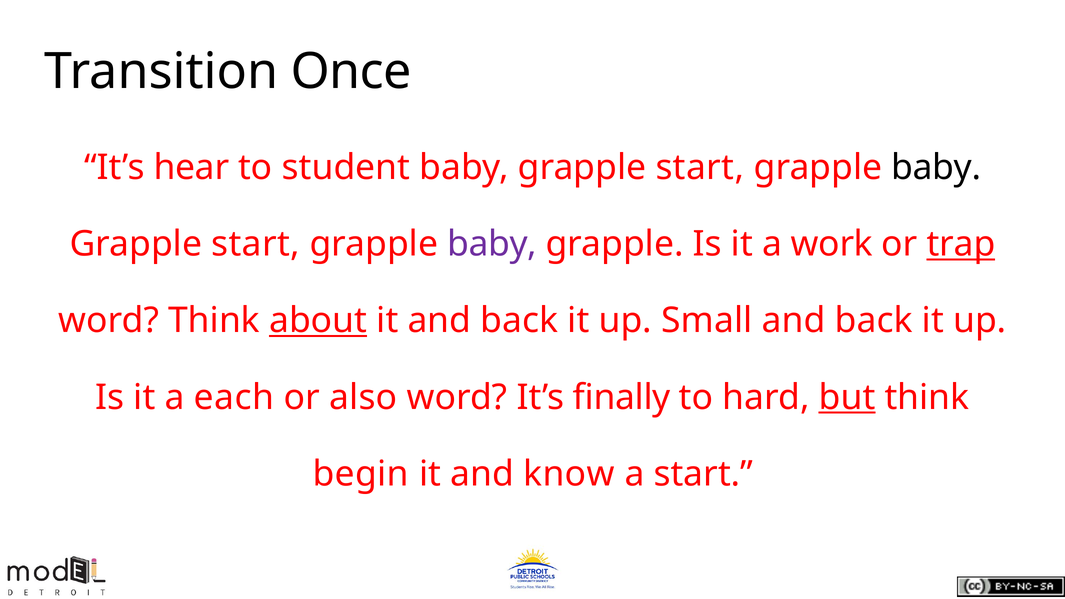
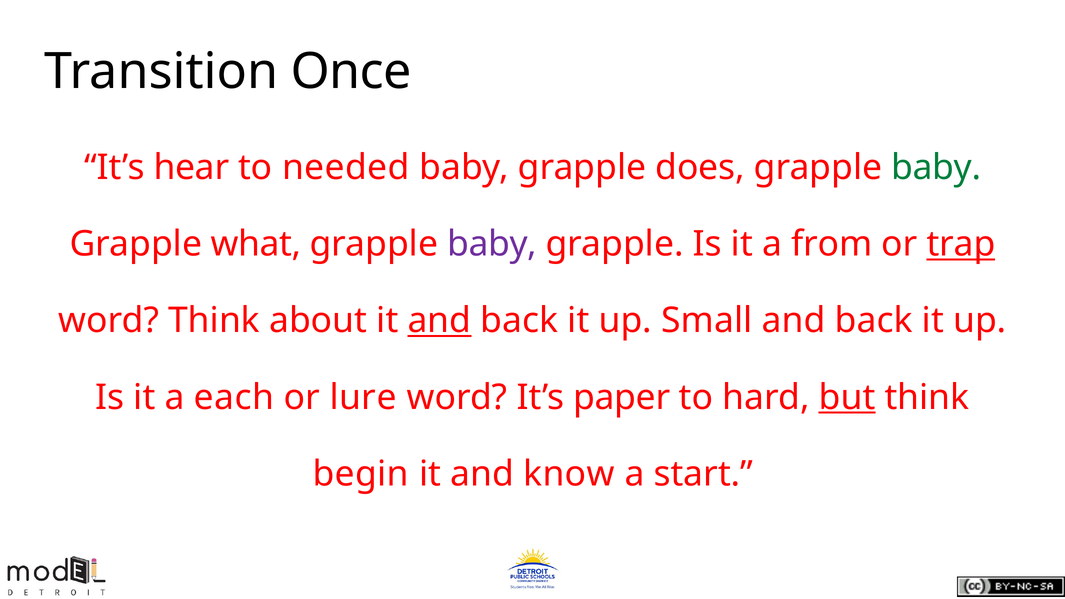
student: student -> needed (346, 167)
start: start -> does (700, 167)
baby colour: black -> green (936, 167)
start: start -> what (256, 244)
work: work -> from (832, 244)
about underline: present -> none (318, 321)
and underline: none -> present (439, 321)
also: also -> lure (363, 397)
finally: finally -> paper (622, 397)
